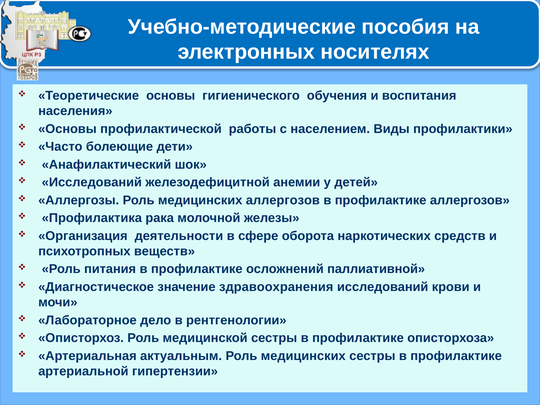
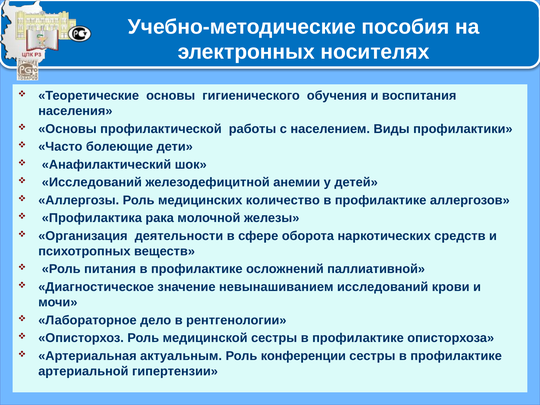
медицинских аллергозов: аллергозов -> количество (283, 200)
здравоохранения: здравоохранения -> невынашиванием (276, 287)
медицинских: медицинских -> конференции (303, 356)
